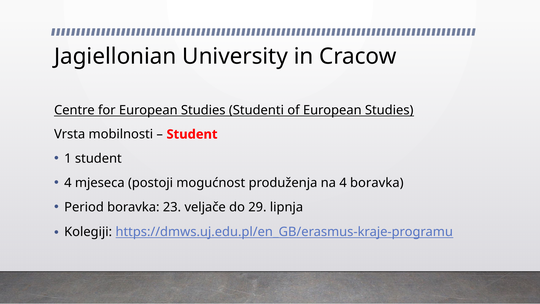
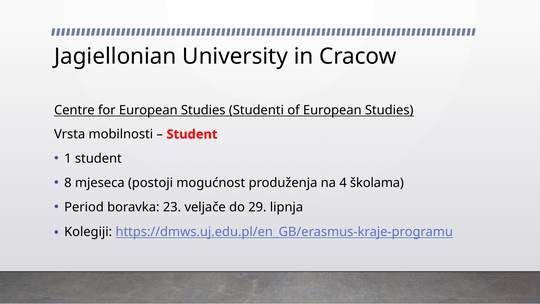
4: 4 -> 8 (68, 183)
4 boravka: boravka -> školama (377, 183)
